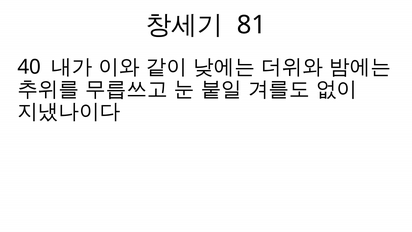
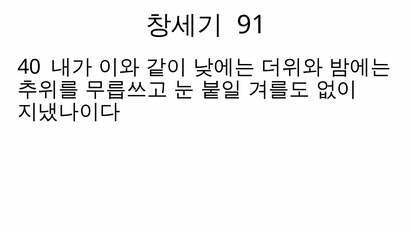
81: 81 -> 91 (252, 25)
